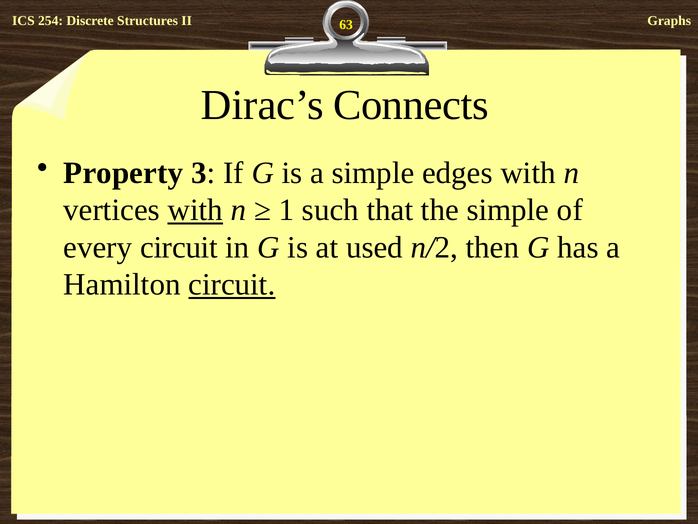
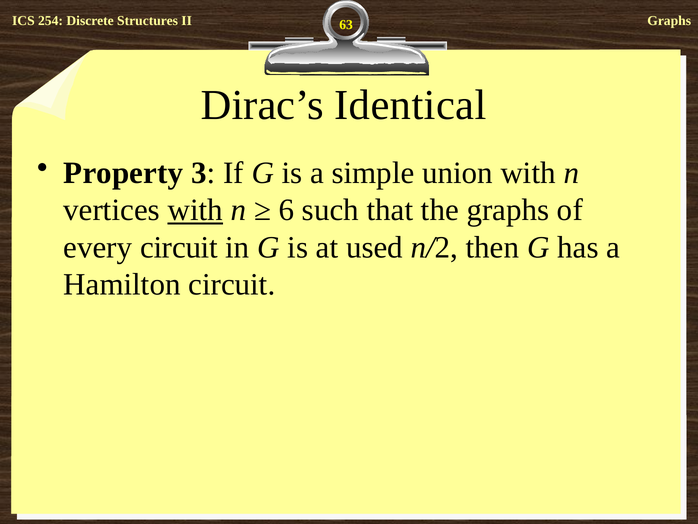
Connects: Connects -> Identical (410, 105)
edges: edges -> union (457, 173)
1: 1 -> 6 (287, 210)
the simple: simple -> graphs (508, 210)
circuit underline: present -> none (232, 284)
